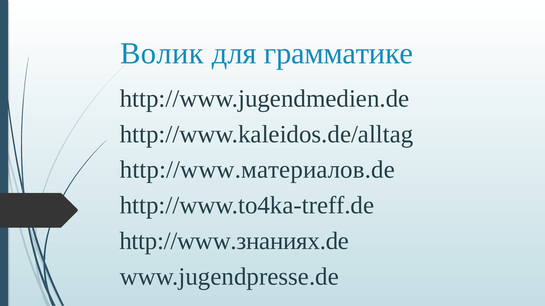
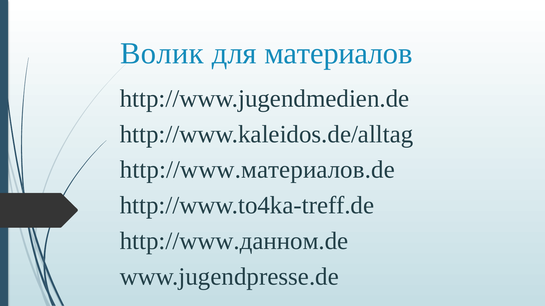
грамматике: грамматике -> материалов (338, 53)
http://www.знаниях.de: http://www.знаниях.de -> http://www.данном.de (234, 241)
